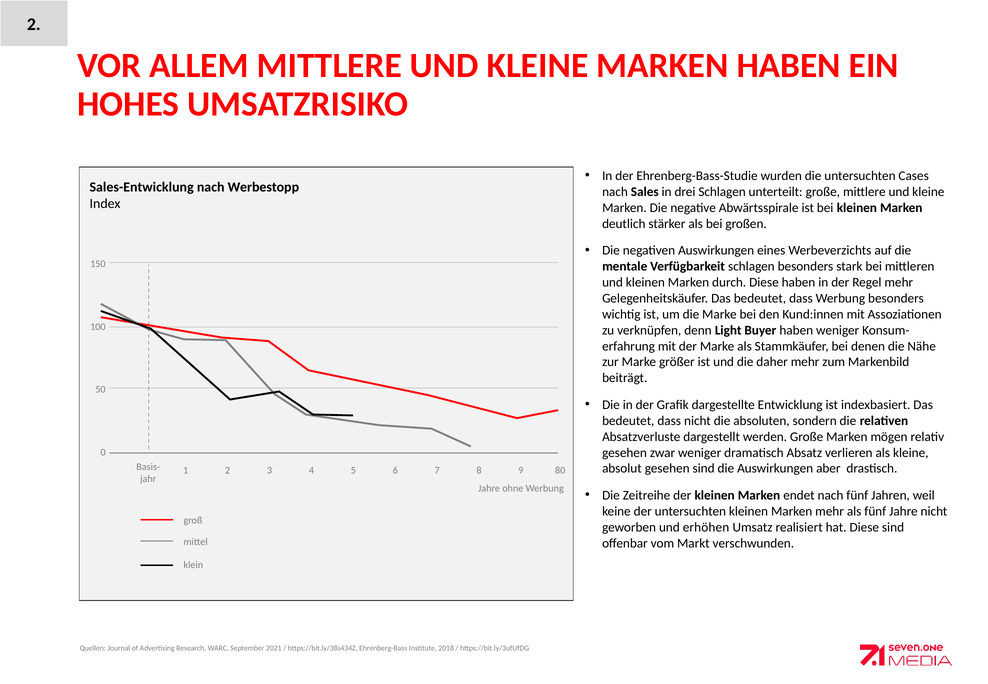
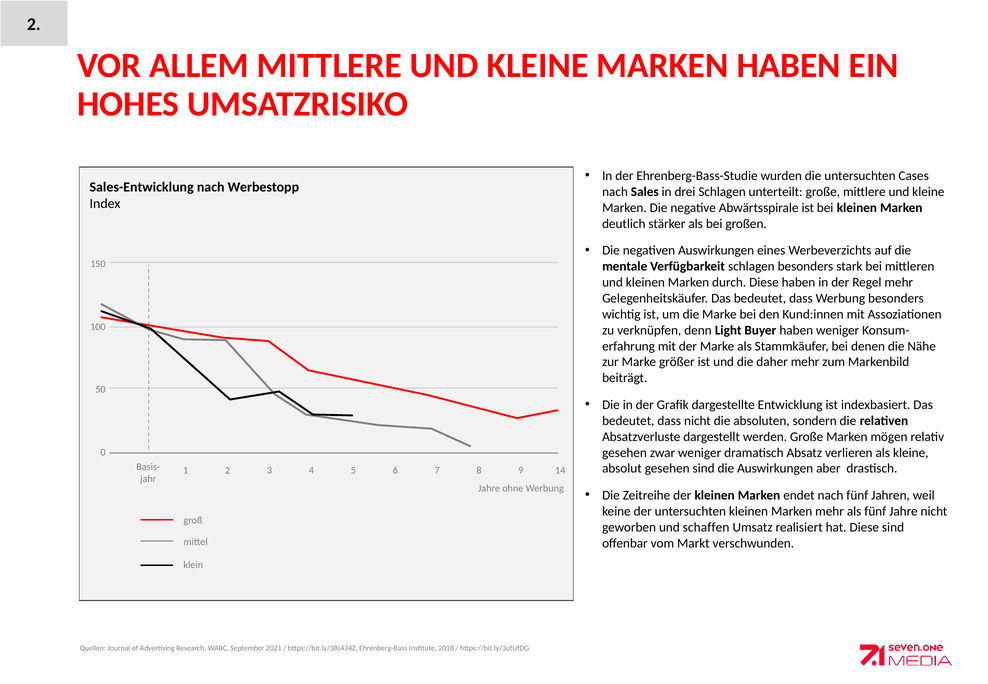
80: 80 -> 14 (560, 470)
erhöhen: erhöhen -> schaffen (706, 527)
